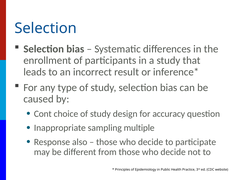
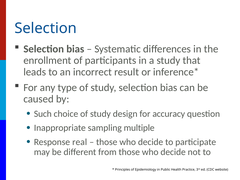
Cont: Cont -> Such (43, 114)
also: also -> real (80, 142)
